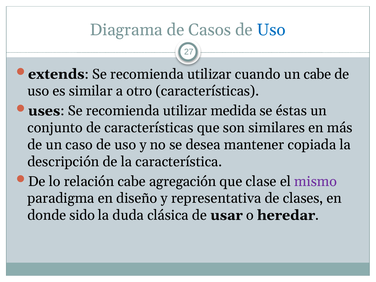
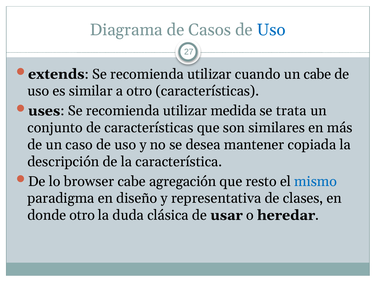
éstas: éstas -> trata (291, 111)
relación: relación -> browser (89, 181)
clase: clase -> resto (261, 181)
mismo colour: purple -> blue (316, 181)
donde sido: sido -> otro (82, 215)
